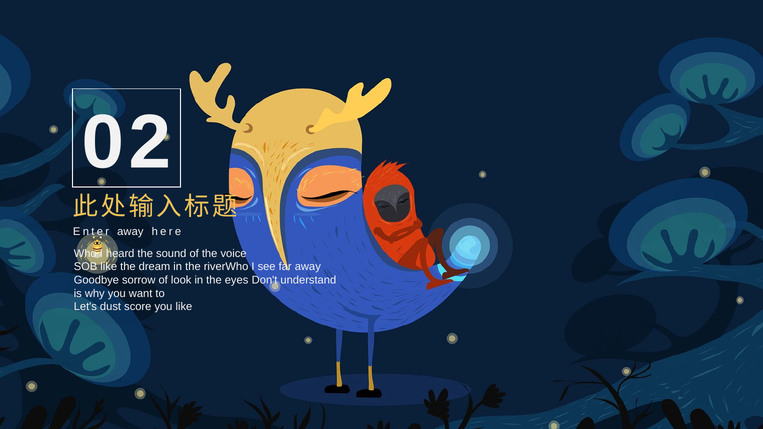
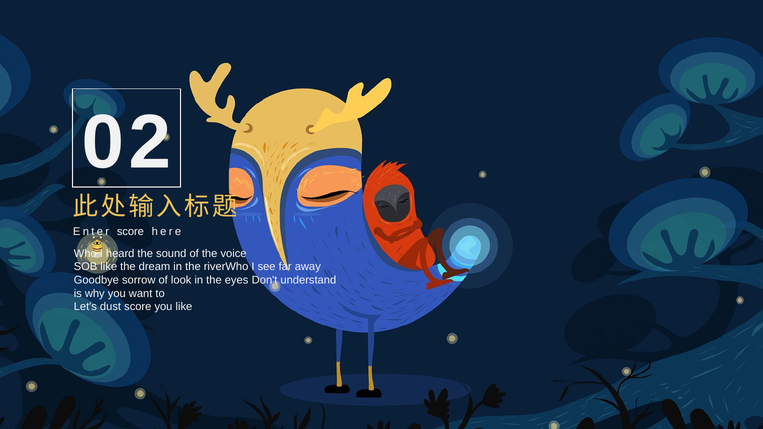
Enter away: away -> score (130, 232)
